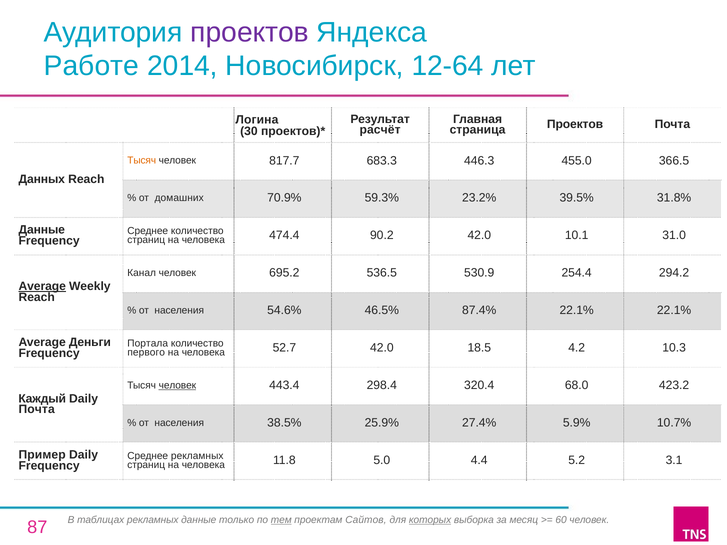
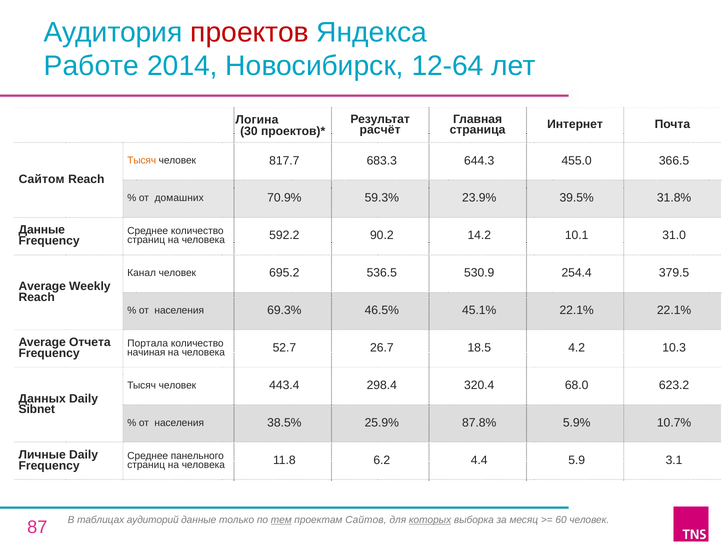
проектов colour: purple -> red (250, 32)
страница Проектов: Проектов -> Интернет (575, 124)
446.3: 446.3 -> 644.3 (479, 161)
Данных: Данных -> Сайтом (42, 179)
23.2%: 23.2% -> 23.9% (479, 198)
474.4: 474.4 -> 592.2 (284, 236)
90.2 42.0: 42.0 -> 14.2 (479, 236)
294.2: 294.2 -> 379.5 (674, 273)
Average underline: present -> none (42, 286)
54.6%: 54.6% -> 69.3% (284, 310)
87.4%: 87.4% -> 45.1% (479, 310)
Деньги: Деньги -> Отчета (90, 343)
первого: первого -> начиная (146, 353)
52.7 42.0: 42.0 -> 26.7 (382, 348)
человек underline: present -> none (177, 386)
423.2: 423.2 -> 623.2 (674, 385)
Каждый: Каждый -> Данных (42, 399)
Почта: Почта -> Sibnet (37, 410)
27.4%: 27.4% -> 87.8% (479, 423)
Пример: Пример -> Личные (42, 455)
Среднее рекламных: рекламных -> панельного (197, 456)
5.0: 5.0 -> 6.2 (382, 460)
5.2: 5.2 -> 5.9 (577, 460)
таблицах рекламных: рекламных -> аудиторий (153, 520)
